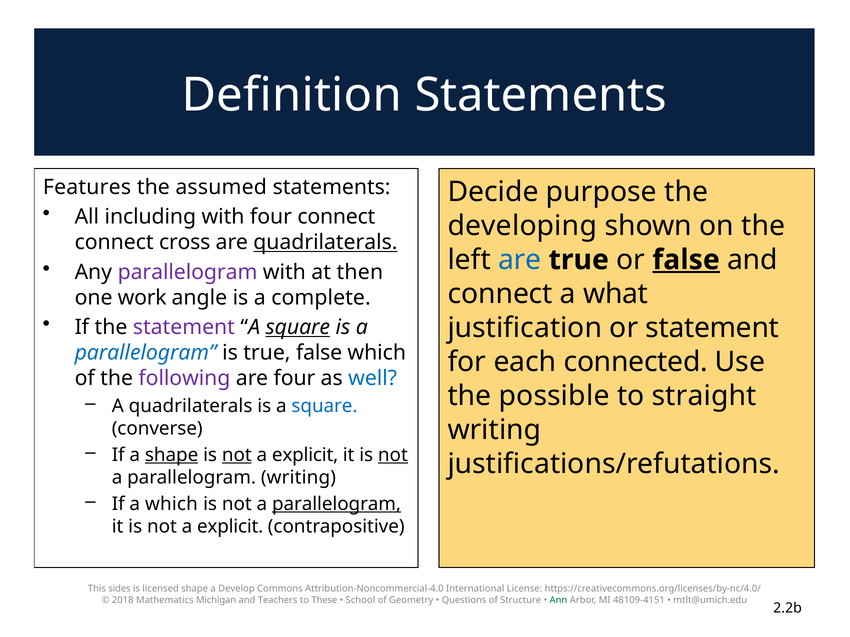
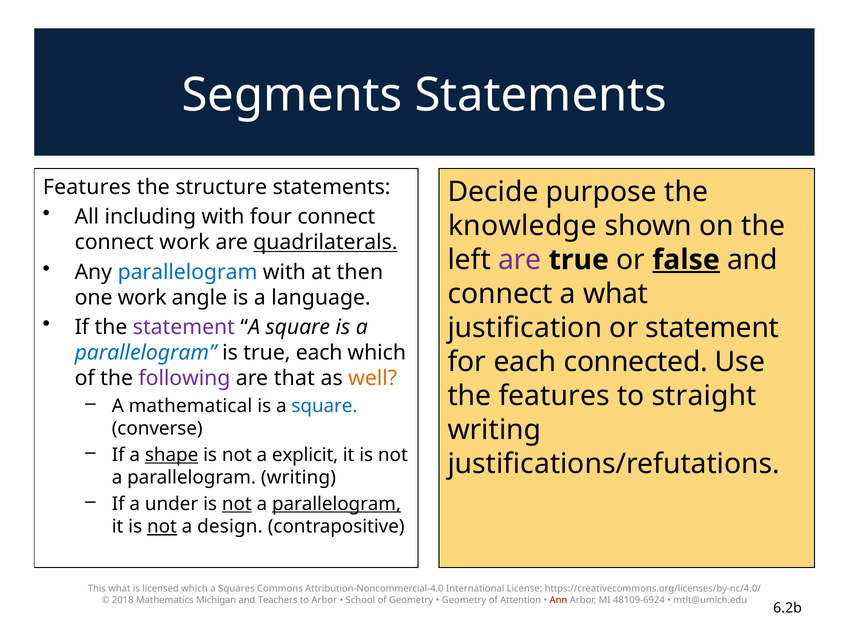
Definition: Definition -> Segments (292, 95)
assumed: assumed -> structure (221, 187)
developing: developing -> knowledge (522, 226)
connect cross: cross -> work (184, 243)
are colour: blue -> purple (520, 260)
parallelogram colour: purple -> blue (188, 272)
complete: complete -> language (321, 298)
square underline: present -> none (298, 328)
true false: false -> each (319, 353)
are four: four -> that (294, 379)
well colour: blue -> orange (373, 379)
the possible: possible -> features (554, 396)
A quadrilaterals: quadrilaterals -> mathematical (190, 406)
not underline: present -> none (237, 455)
not underline: present -> none (393, 455)
a which: which -> under (172, 504)
not underline: none -> present (237, 504)
not underline: none -> present (162, 527)
explicit: explicit -> design (230, 527)
This sides: sides -> what (119, 589)
licensed shape: shape -> which (195, 589)
Develop: Develop -> Squares (236, 589)
to These: These -> Arbor (324, 601)
Questions: Questions -> Geometry (464, 601)
Structure: Structure -> Attention (521, 601)
Ann colour: green -> red (558, 601)
48109-4151: 48109-4151 -> 48109-6924 (639, 601)
2.2b: 2.2b -> 6.2b (788, 609)
